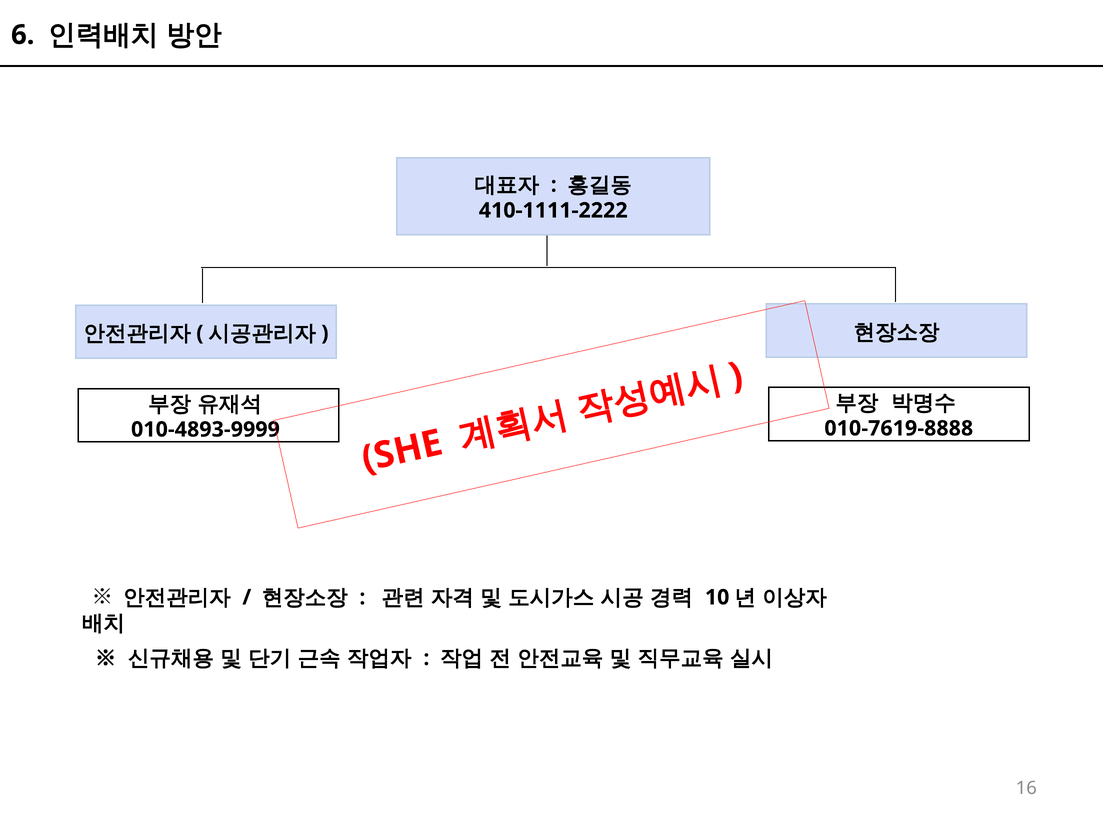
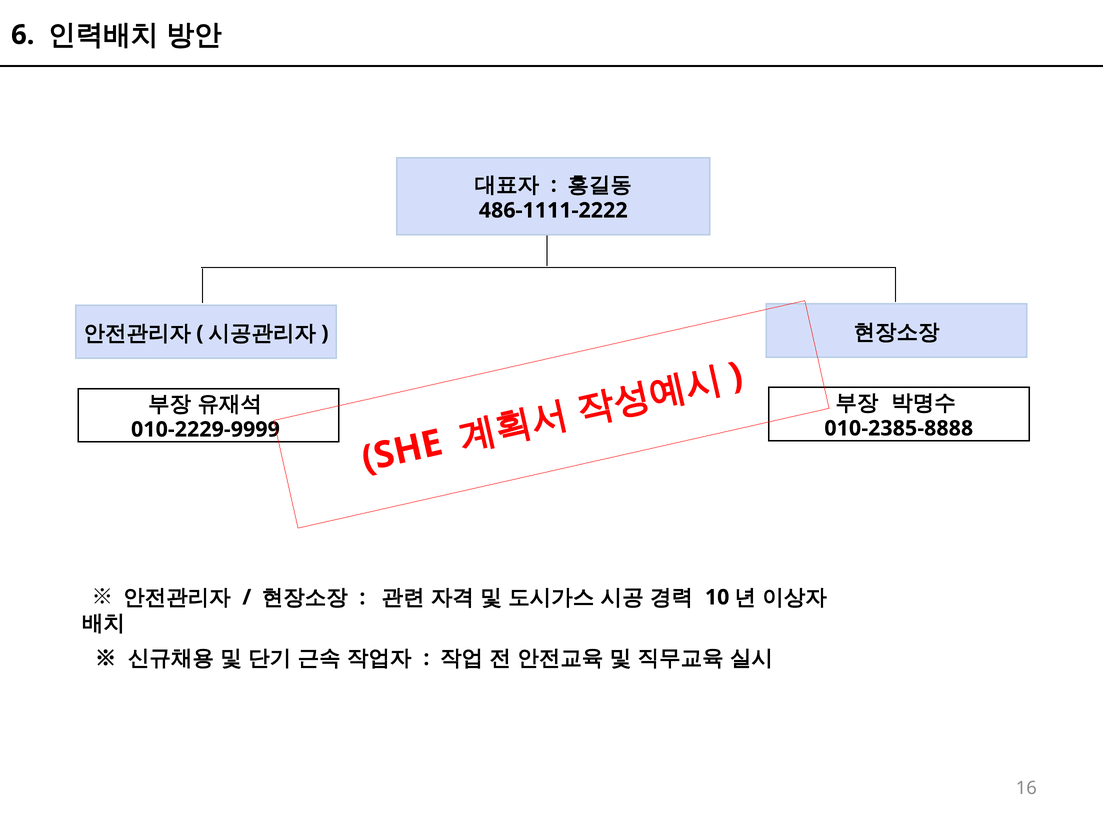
410-1111-2222: 410-1111-2222 -> 486-1111-2222 (553, 211)
010-7619-8888: 010-7619-8888 -> 010-2385-8888 (899, 429)
010-4893-9999: 010-4893-9999 -> 010-2229-9999 (205, 430)
